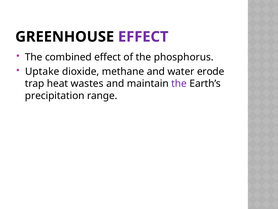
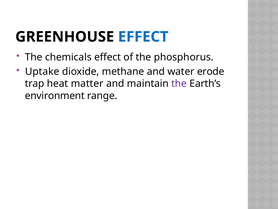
EFFECT colour: purple -> blue (143, 37)
combined: combined -> chemicals (68, 57)
wastes: wastes -> matter (87, 83)
precipitation: precipitation -> environment (55, 95)
